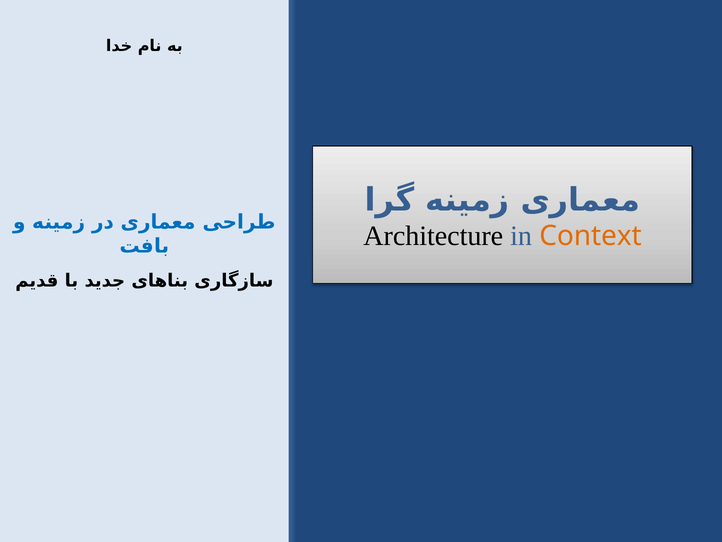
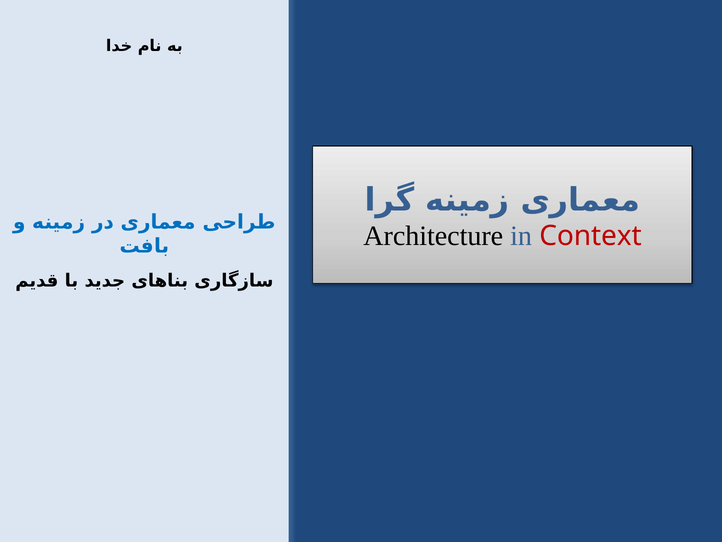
Context colour: orange -> red (590, 236)
